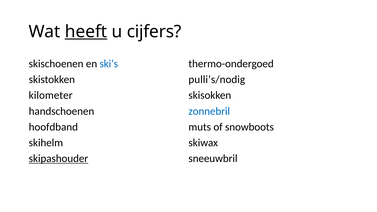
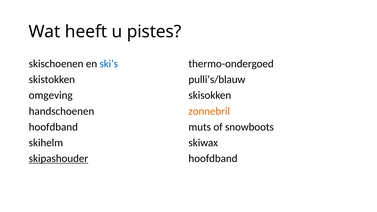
heeft underline: present -> none (86, 32)
cijfers: cijfers -> pistes (154, 32)
pulli’s/nodig: pulli’s/nodig -> pulli’s/blauw (217, 80)
kilometer: kilometer -> omgeving (51, 95)
zonnebril colour: blue -> orange (209, 111)
sneeuwbril: sneeuwbril -> hoofdband (213, 159)
